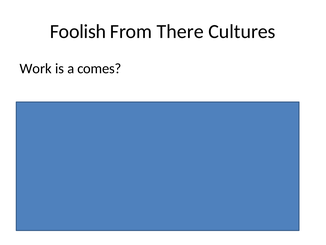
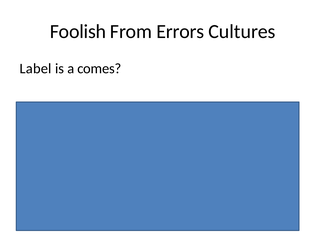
There: There -> Errors (180, 32)
Work: Work -> Label (36, 68)
